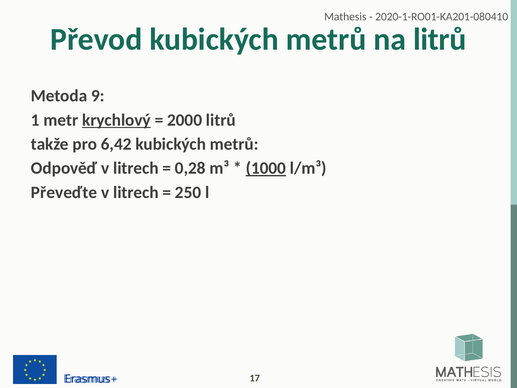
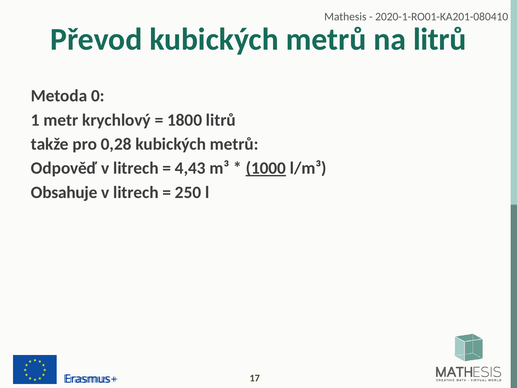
9: 9 -> 0 (98, 96)
krychlový underline: present -> none (116, 120)
2000: 2000 -> 1800 (185, 120)
6,42: 6,42 -> 0,28 (116, 144)
0,28: 0,28 -> 4,43 (190, 168)
Převeďte: Převeďte -> Obsahuje (64, 192)
